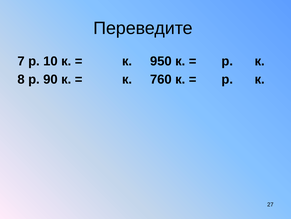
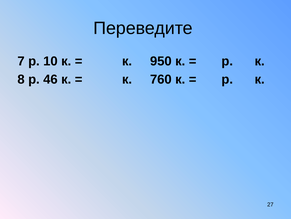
90: 90 -> 46 (51, 79)
